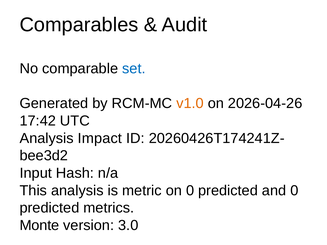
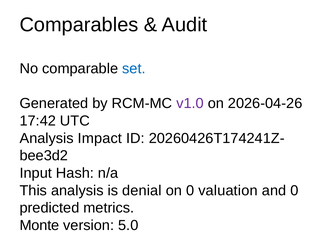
v1.0 colour: orange -> purple (190, 103)
metric: metric -> denial (142, 191)
on 0 predicted: predicted -> valuation (228, 191)
3.0: 3.0 -> 5.0 (128, 226)
